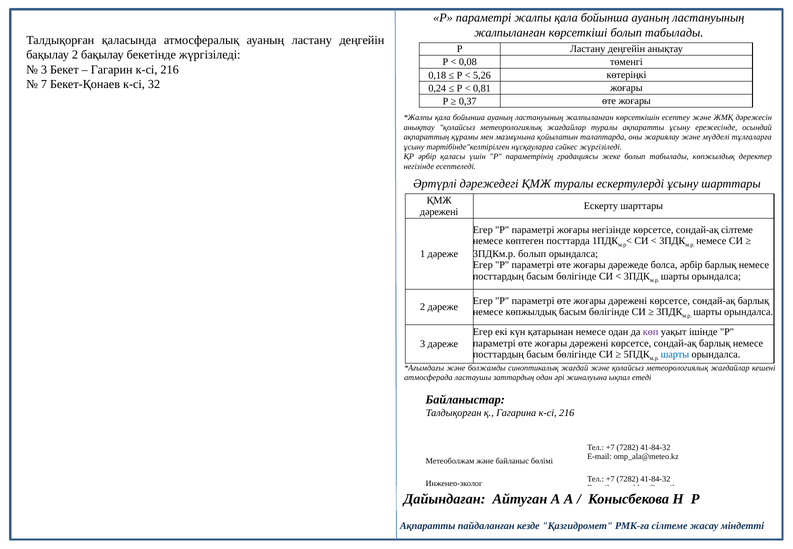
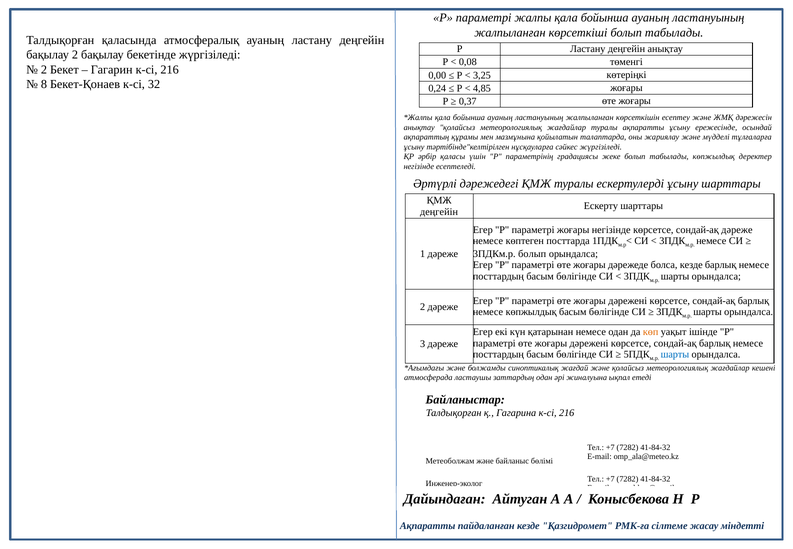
3: 3 -> 2 (44, 70)
0,18: 0,18 -> 0,00 (437, 75)
5,26: 5,26 -> 3,25 (482, 75)
7: 7 -> 8 (44, 84)
0,81: 0,81 -> 4,85 (482, 88)
дәрежені: дәрежені -> деңгейін (439, 212)
сондай-ақ сілтеме: сілтеме -> дәреже (737, 230)
болса әрбір: әрбір -> кезде (691, 265)
көп colour: purple -> orange (651, 332)
